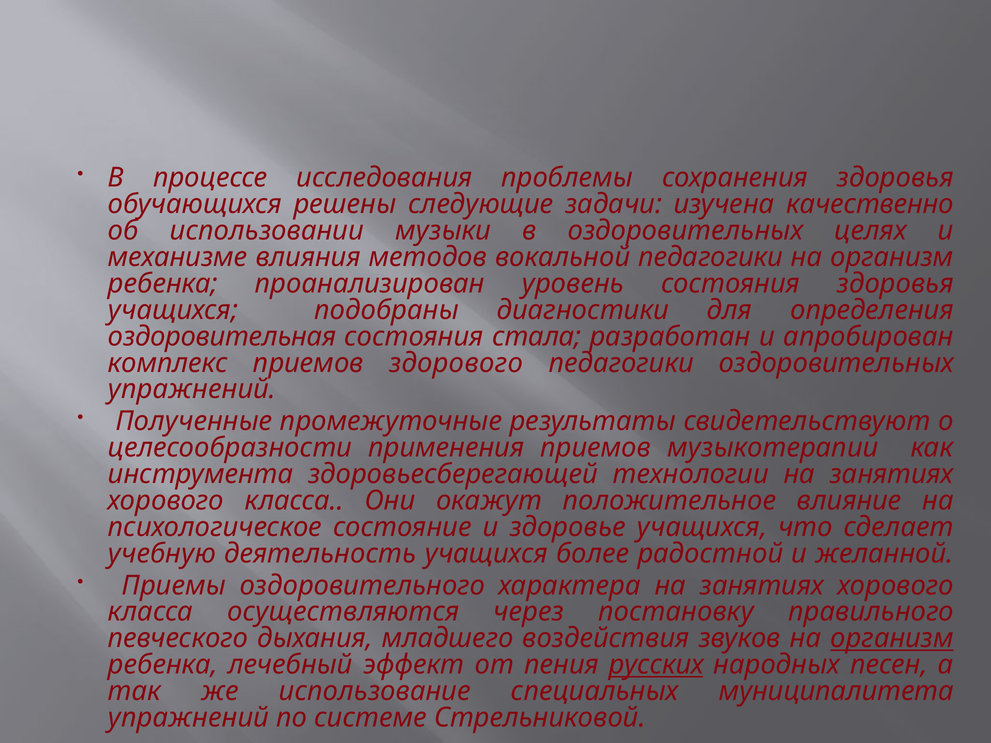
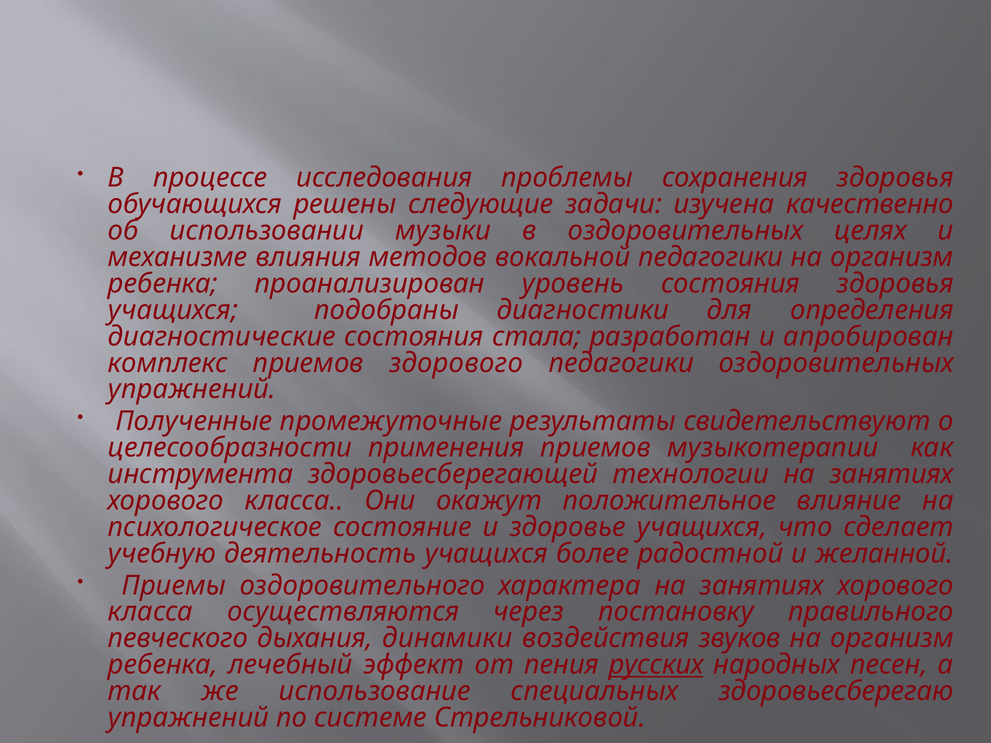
оздоровительная: оздоровительная -> диагностические (222, 337)
младшего: младшего -> динамики (448, 639)
организм underline: present -> none (892, 639)
муниципалитета: муниципалитета -> здоровьесберегаю (836, 691)
